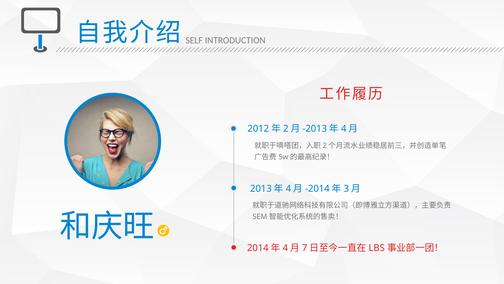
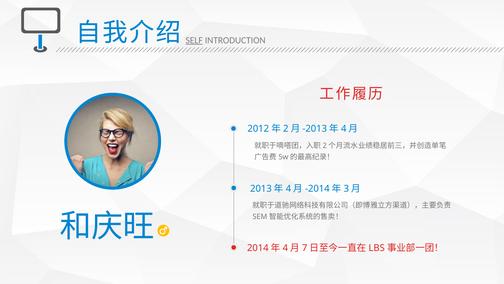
SELF underline: none -> present (194, 40)
